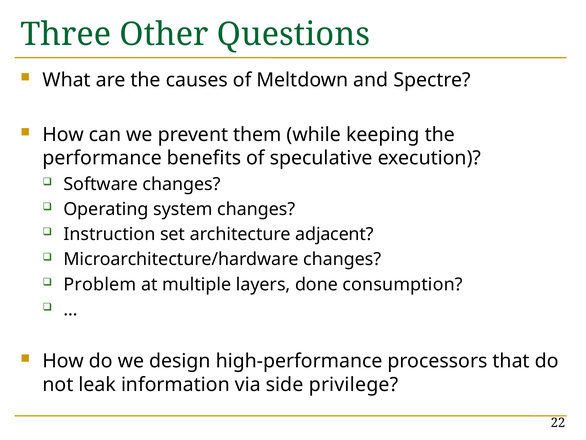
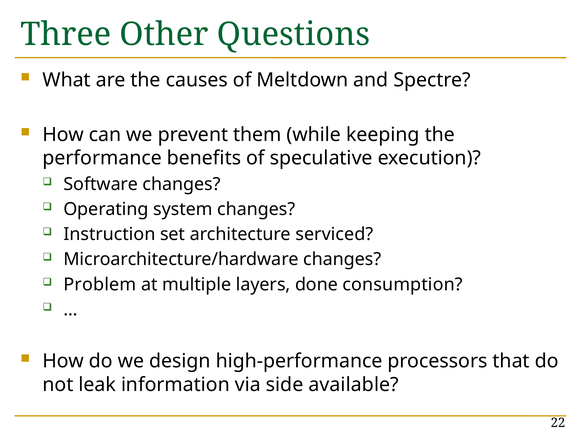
adjacent: adjacent -> serviced (334, 234)
privilege: privilege -> available (354, 384)
